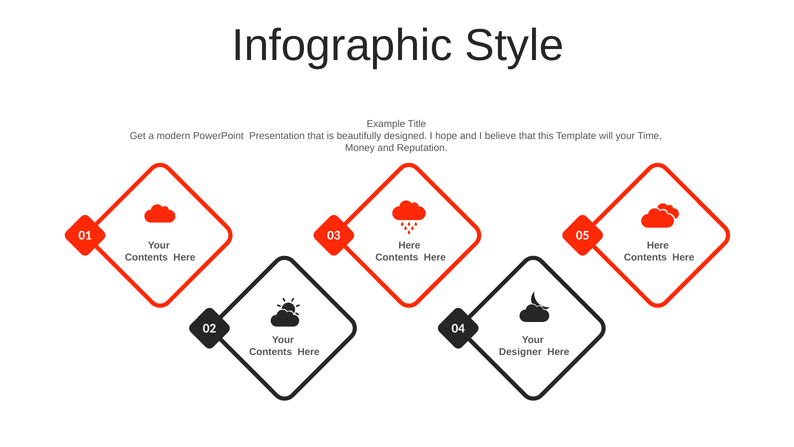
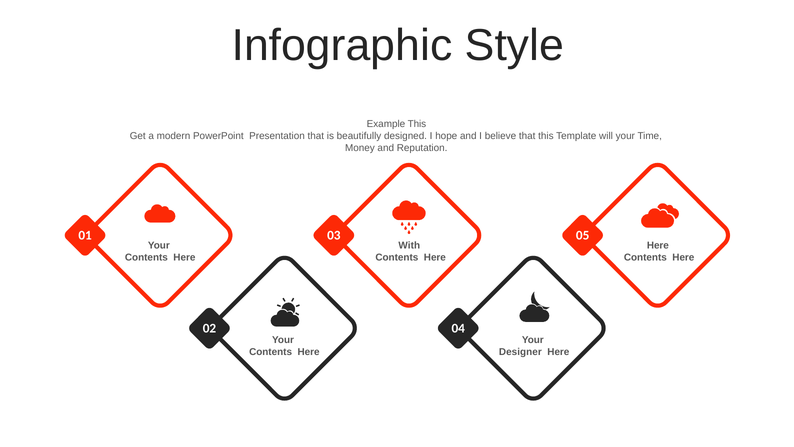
Example Title: Title -> This (417, 124)
Here: Here -> With (409, 245)
